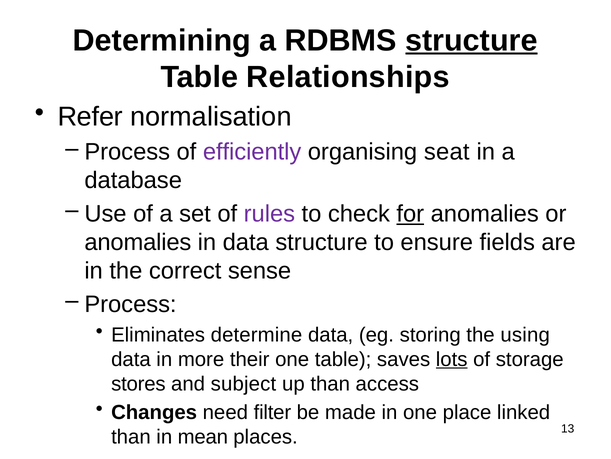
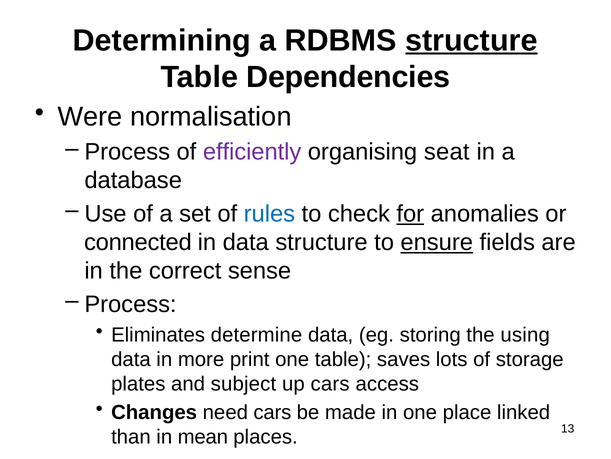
Table Relationships: Relationships -> Dependencies (348, 77)
Refer: Refer -> Were (90, 117)
rules colour: purple -> blue (269, 214)
anomalies: anomalies -> connected (138, 242)
ensure underline: none -> present (437, 242)
their: their -> print (250, 359)
lots underline: present -> none (452, 359)
stores: stores -> plates (138, 383)
up than: than -> cars (330, 383)
need filter: filter -> cars (272, 412)
